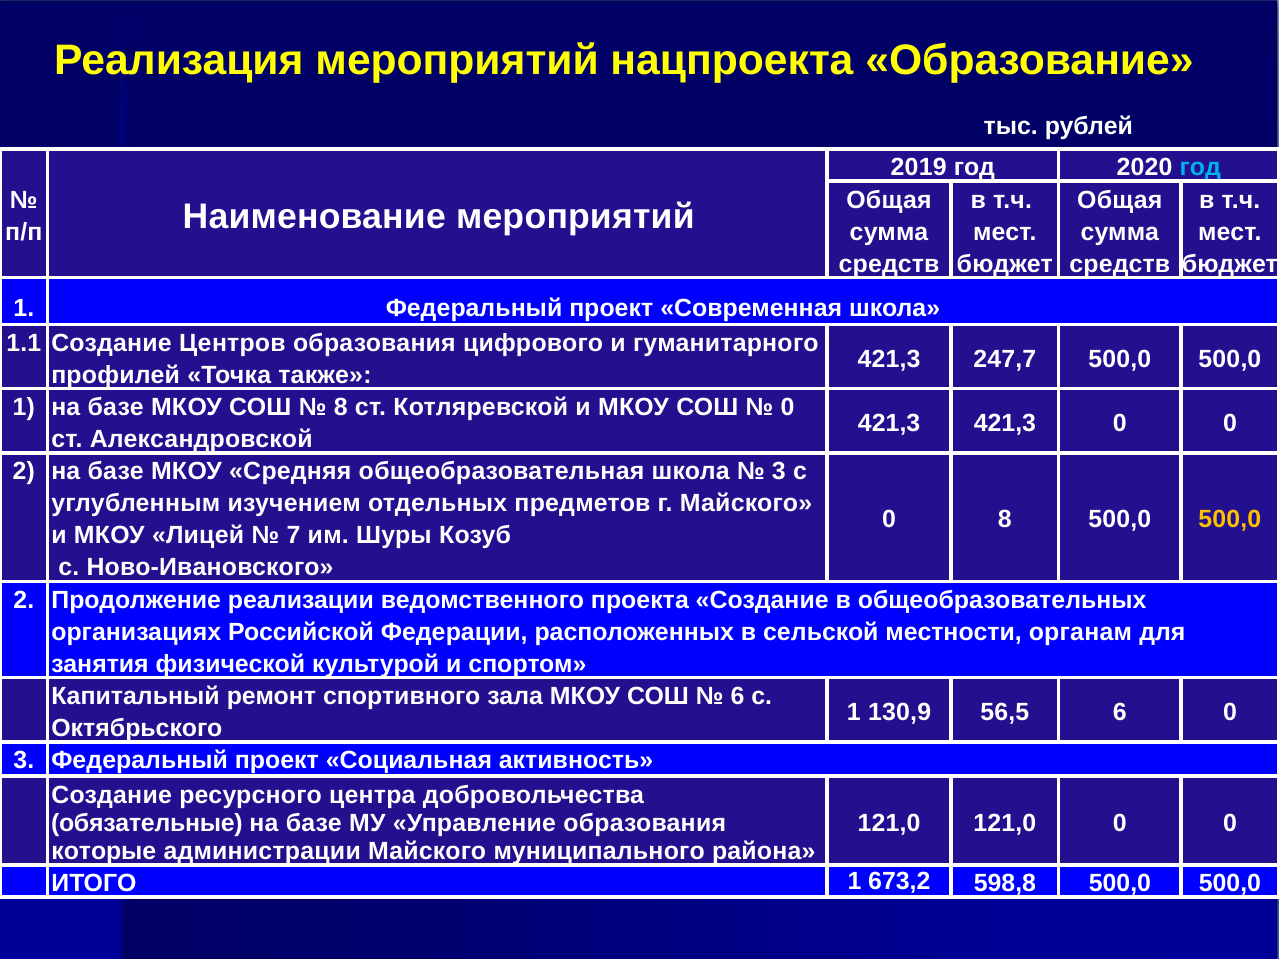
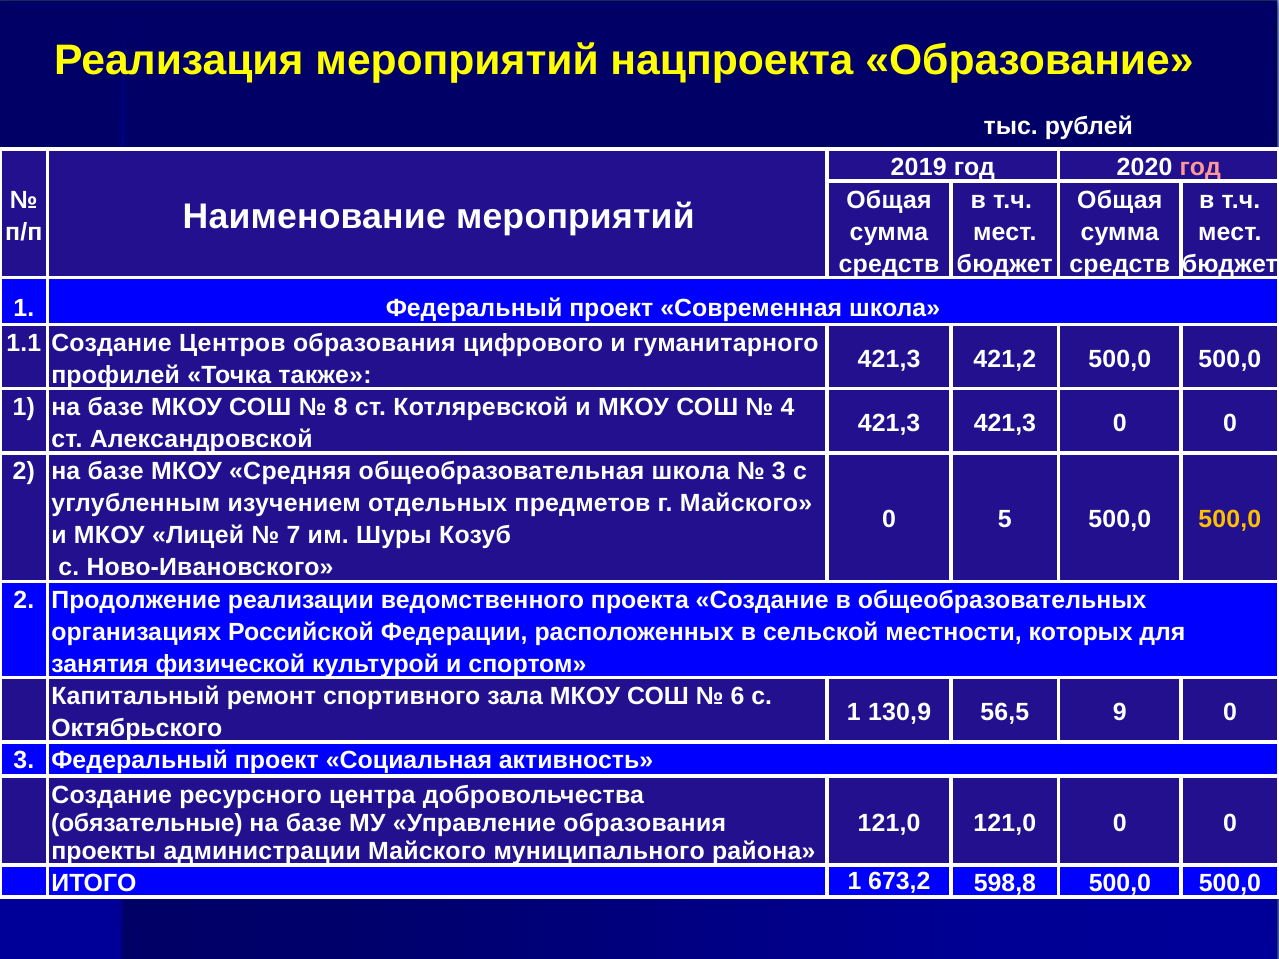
год colour: light blue -> pink (1200, 168)
247,7: 247,7 -> 421,2 (1005, 359)
0: 0 -> 4 (788, 407)
0 8: 8 -> 5 (1005, 520)
органам: органам -> которых (1081, 632)
56,5 6: 6 -> 9 (1120, 713)
которые: которые -> проекты (104, 851)
